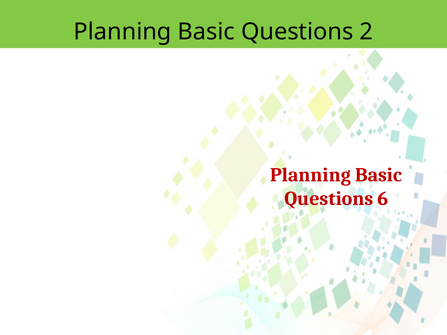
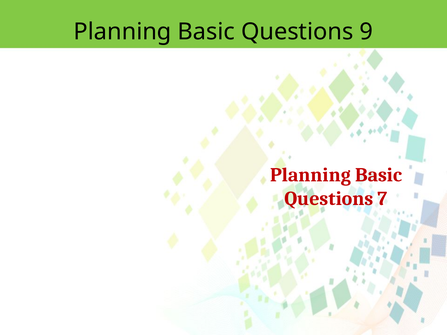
2: 2 -> 9 (366, 32)
6: 6 -> 7 (382, 199)
